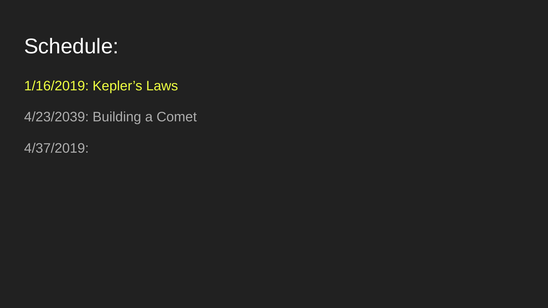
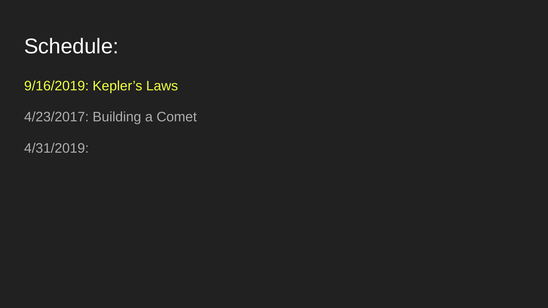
1/16/2019: 1/16/2019 -> 9/16/2019 (56, 86)
4/23/2039: 4/23/2039 -> 4/23/2017 (56, 117)
4/37/2019: 4/37/2019 -> 4/31/2019 (56, 148)
